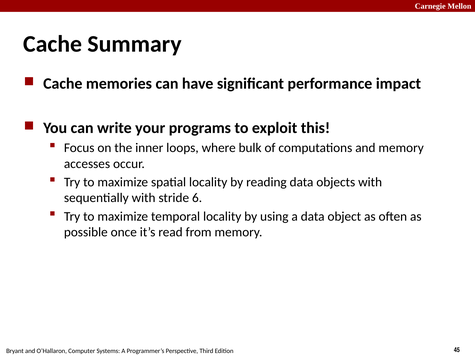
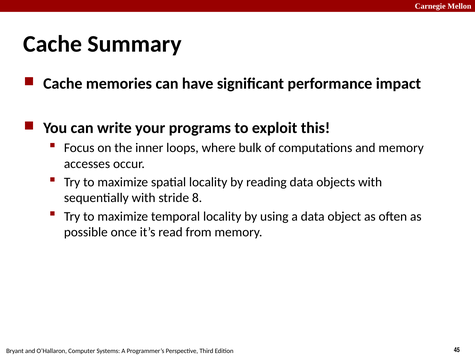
6: 6 -> 8 (197, 198)
